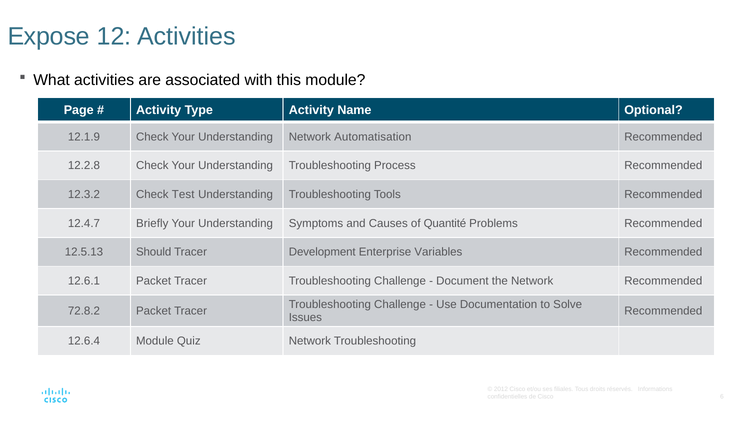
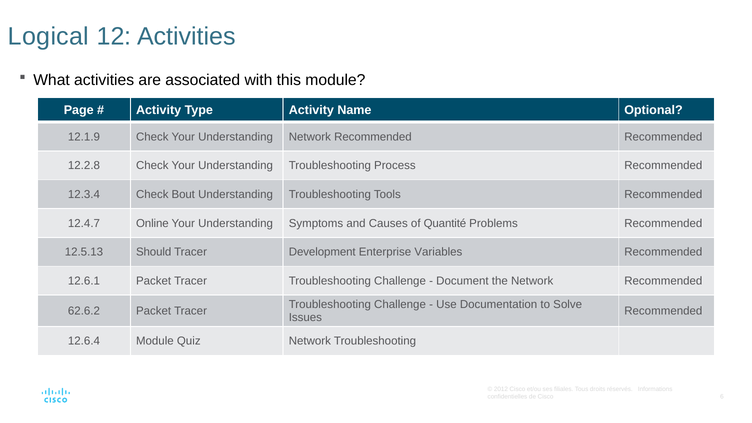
Expose: Expose -> Logical (48, 36)
Understanding Network Automatisation: Automatisation -> Recommended (373, 137)
12.3.2: 12.3.2 -> 12.3.4 (84, 194)
Test: Test -> Bout (183, 194)
Briefly: Briefly -> Online (152, 223)
72.8.2: 72.8.2 -> 62.6.2 (84, 311)
